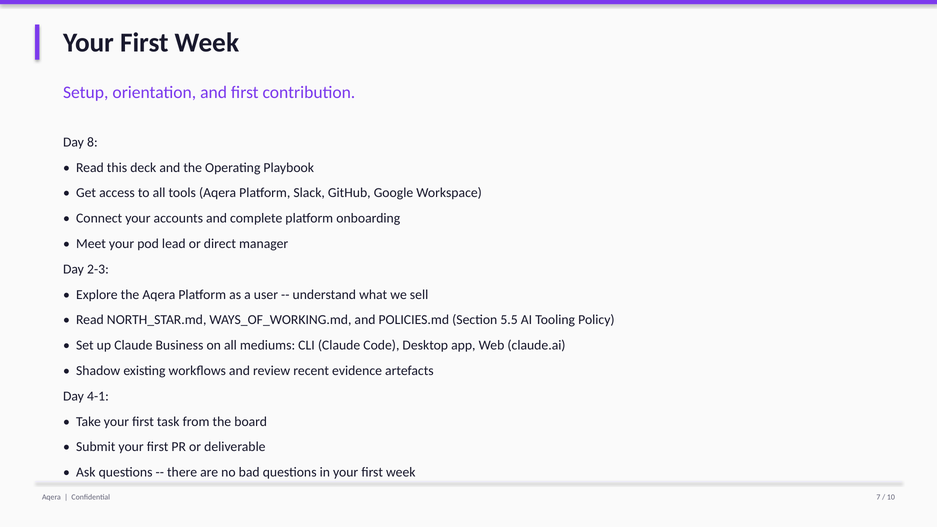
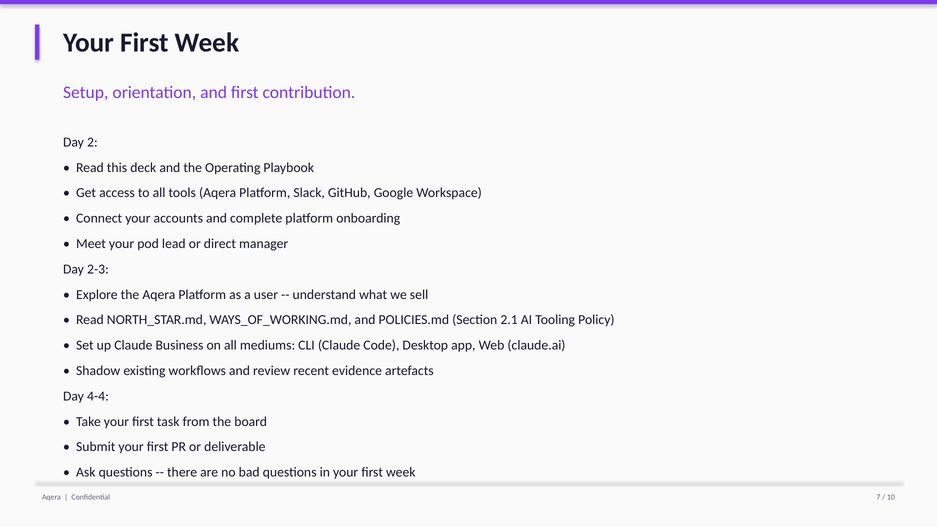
8: 8 -> 2 (92, 142)
5.5: 5.5 -> 2.1 (509, 320)
4-1: 4-1 -> 4-4 (98, 396)
